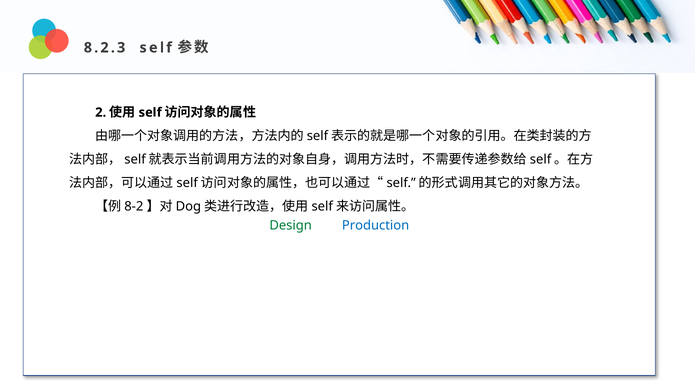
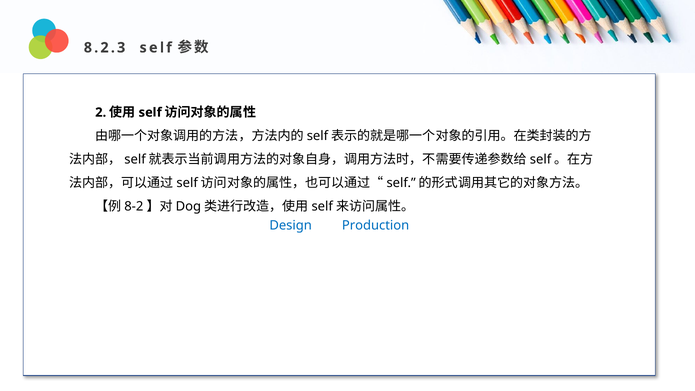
Design colour: green -> blue (291, 225)
